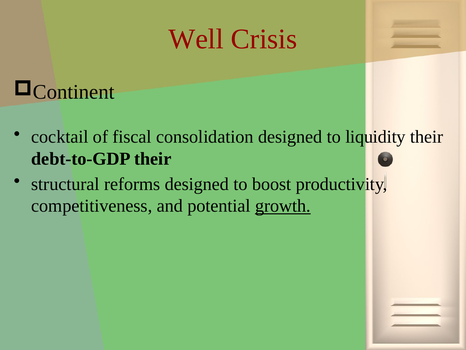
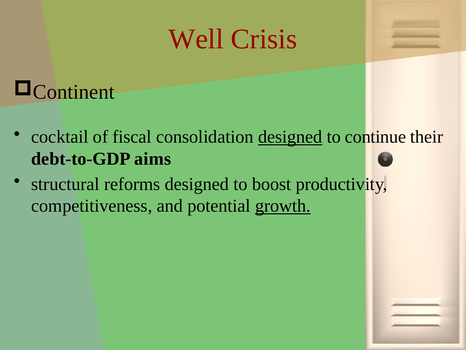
designed underline: none -> present (290, 137)
liquidity: liquidity -> continue (376, 137)
debt-to-GDP their: their -> aims (153, 159)
